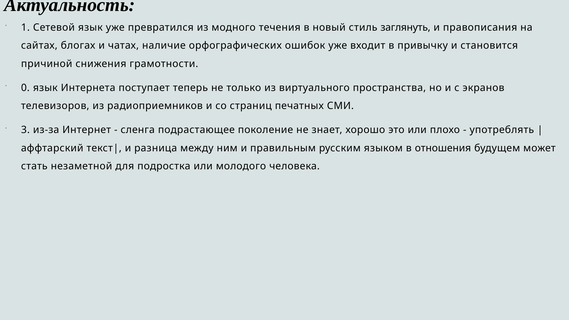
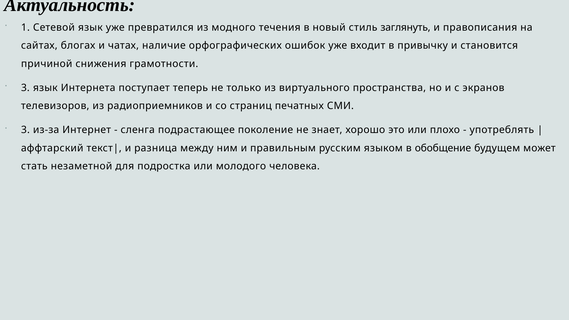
0: 0 -> 3 (25, 88)
отношения: отношения -> обобщение (443, 148)
